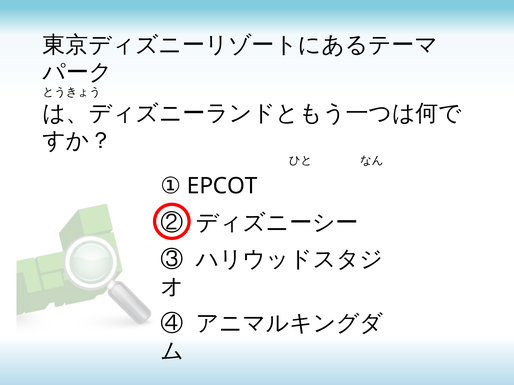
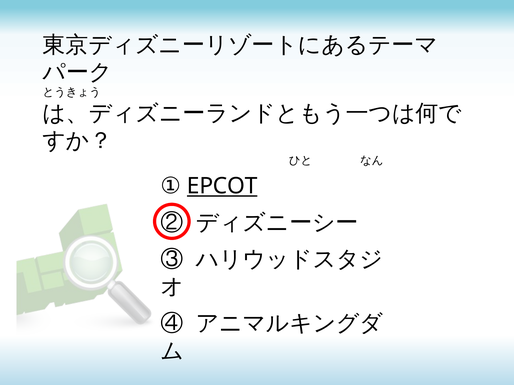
EPCOT underline: none -> present (222, 186)
